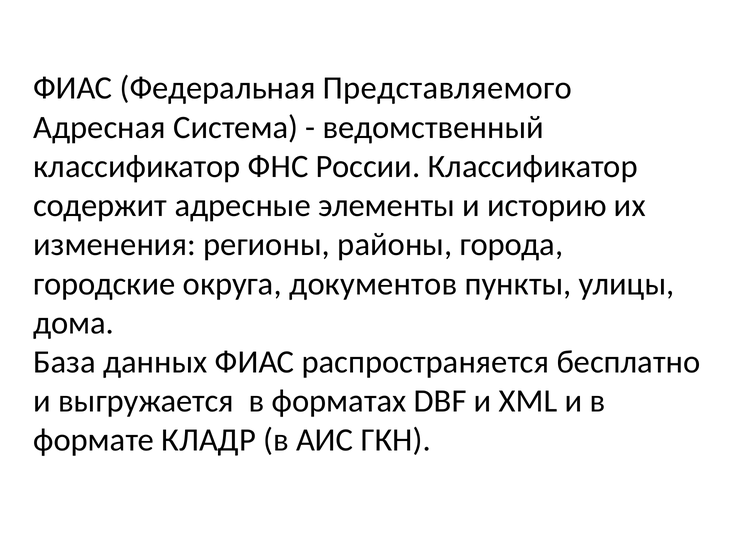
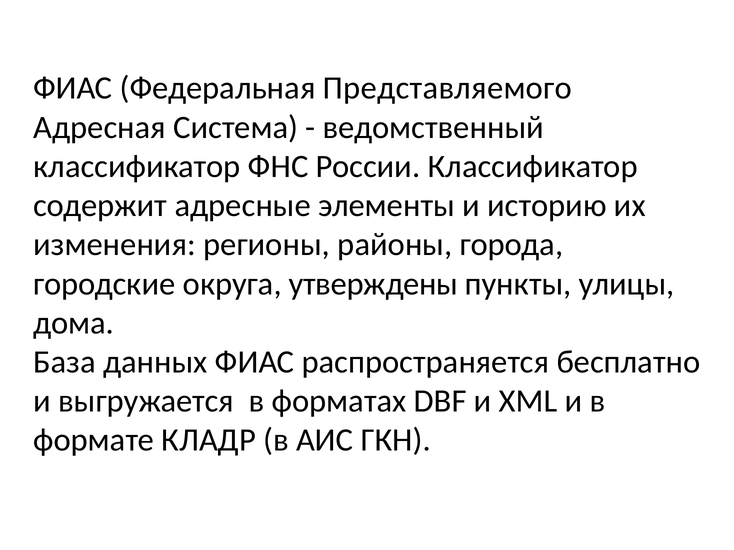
документов: документов -> утверждены (373, 284)
